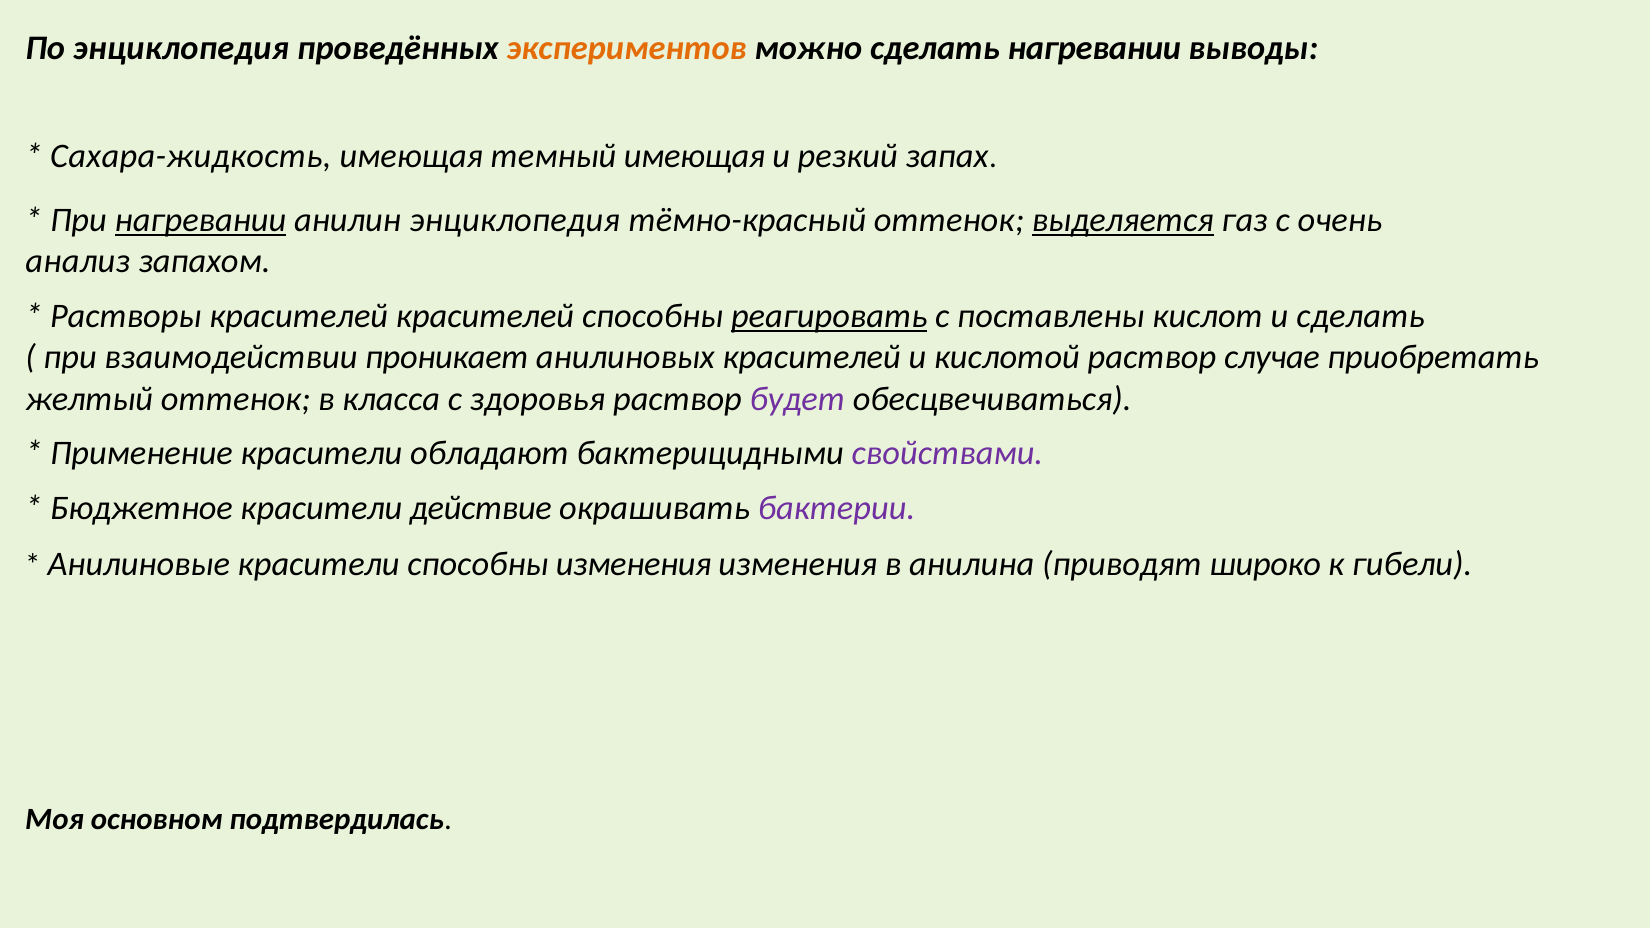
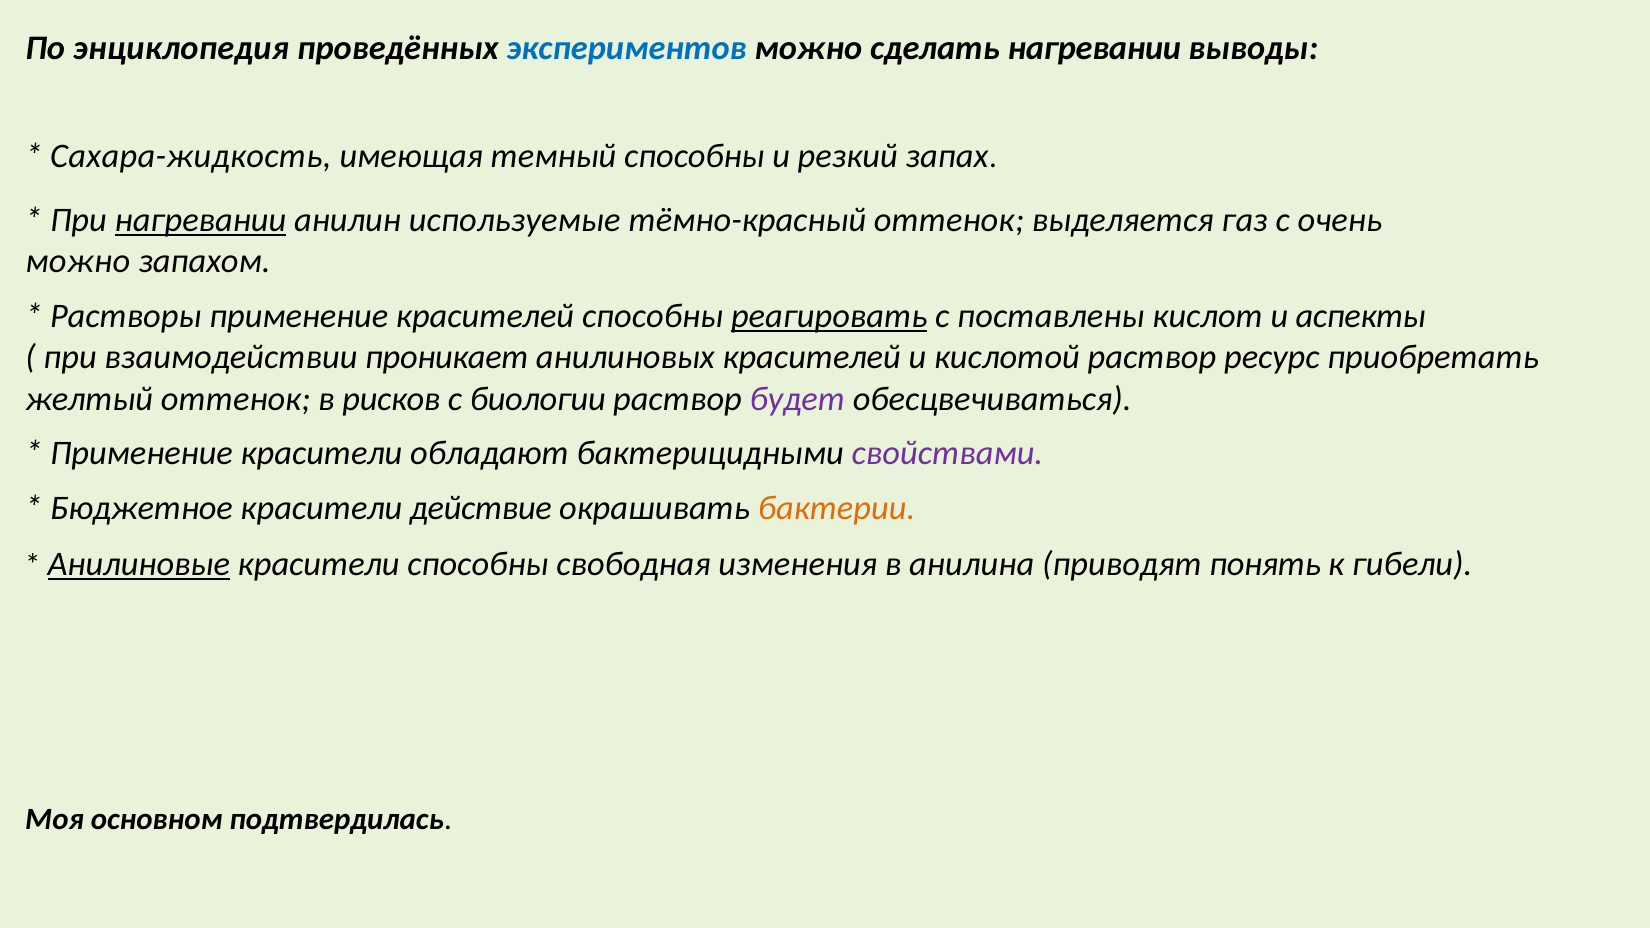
экспериментов colour: orange -> blue (627, 48)
темный имеющая: имеющая -> способны (694, 156)
анилин энциклопедия: энциклопедия -> используемые (515, 220)
выделяется underline: present -> none (1123, 220)
анализ: анализ -> можно (78, 262)
Растворы красителей: красителей -> применение (299, 316)
и сделать: сделать -> аспекты (1361, 316)
случае: случае -> ресурс (1272, 357)
класса: класса -> рисков (391, 399)
здоровья: здоровья -> биологии (538, 399)
бактерии colour: purple -> orange (836, 508)
Анилиновые underline: none -> present (139, 564)
способны изменения: изменения -> свободная (634, 564)
широко: широко -> понять (1265, 564)
